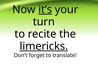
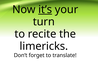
limericks underline: present -> none (44, 46)
